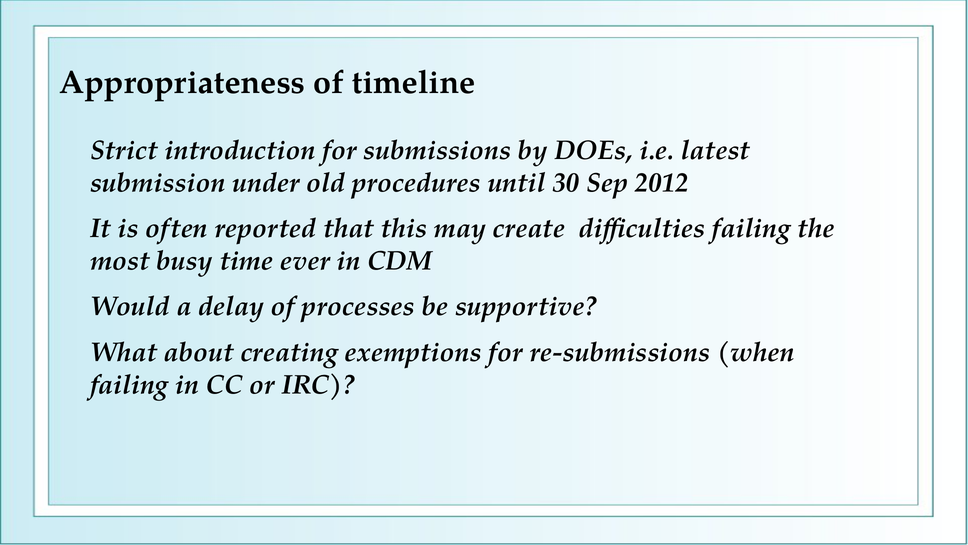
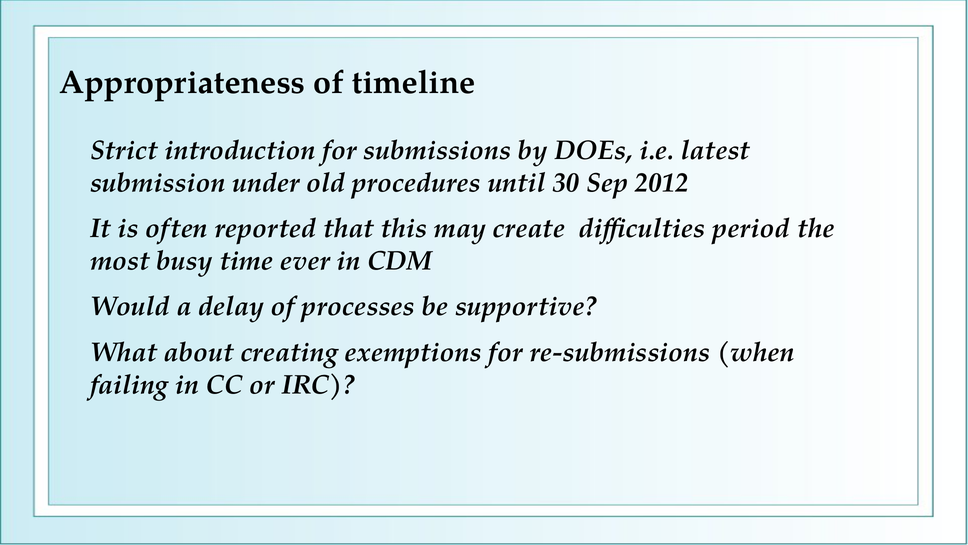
difficulties failing: failing -> period (751, 228)
